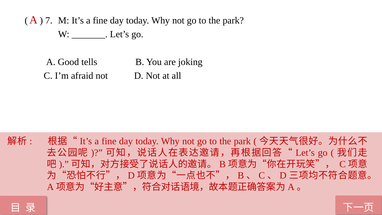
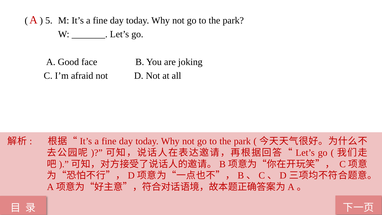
7: 7 -> 5 (49, 21)
tells: tells -> face (89, 62)
